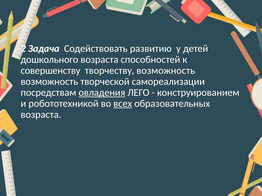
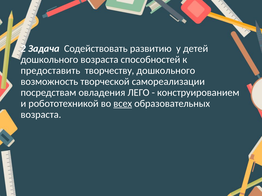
совершенству: совершенству -> предоставить (50, 71)
творчеству возможность: возможность -> дошкольного (166, 71)
овладения underline: present -> none (102, 93)
